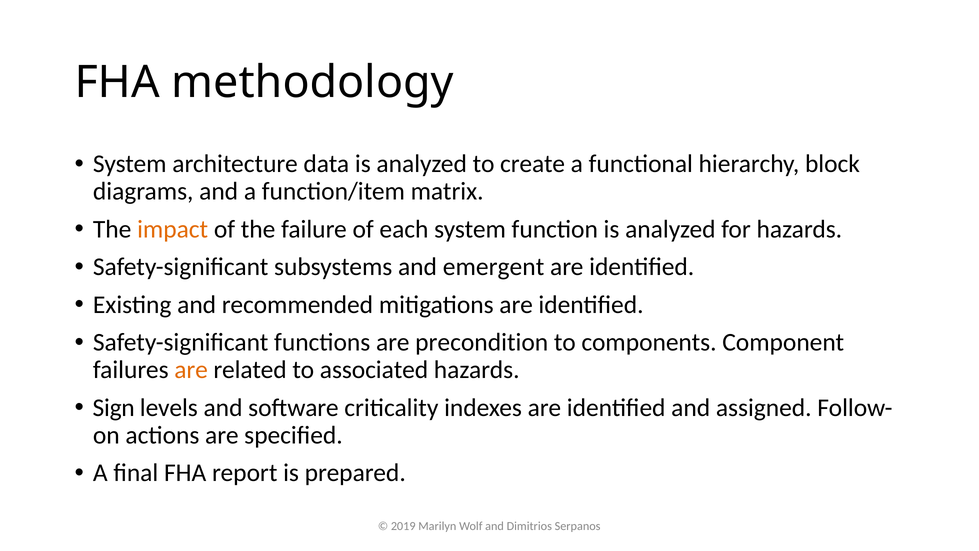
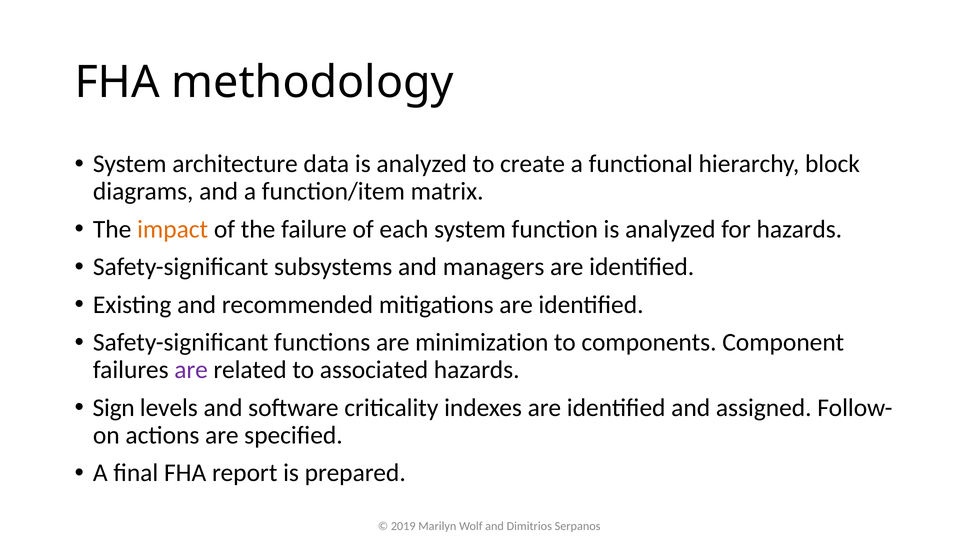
emergent: emergent -> managers (494, 267)
precondition: precondition -> minimization (482, 342)
are colour: orange -> purple (191, 370)
